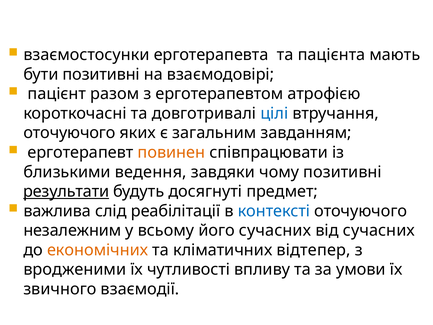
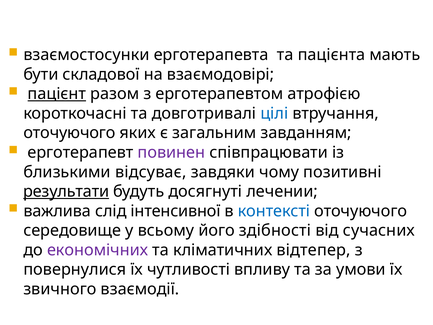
бути позитивні: позитивні -> складової (101, 74)
пацієнт underline: none -> present (57, 94)
повинен colour: orange -> purple (171, 152)
ведення: ведення -> відсуває (151, 172)
предмет: предмет -> лечении (282, 191)
реабілітації: реабілітації -> інтенсивної (176, 211)
незалежним: незалежним -> середовище (72, 230)
його сучасних: сучасних -> здібності (275, 230)
економічних colour: orange -> purple (98, 250)
вродженими: вродженими -> повернулися (75, 269)
